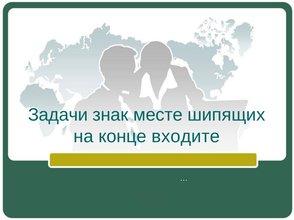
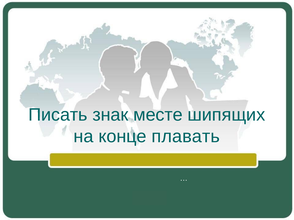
Задачи: Задачи -> Писать (58, 115)
входите: входите -> плавать (186, 137)
